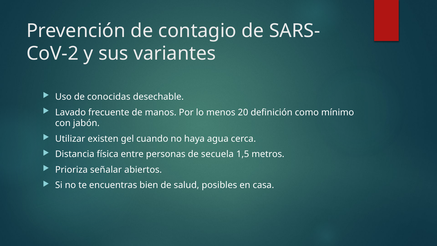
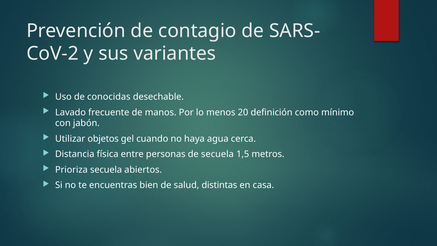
existen: existen -> objetos (103, 139)
Prioriza señalar: señalar -> secuela (106, 170)
posibles: posibles -> distintas (219, 185)
